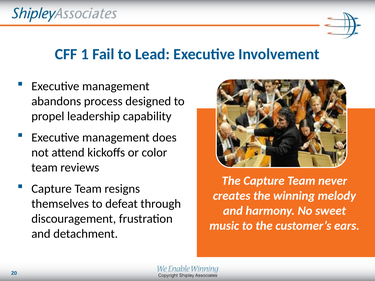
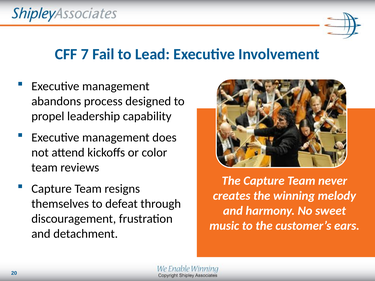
1: 1 -> 7 (85, 54)
